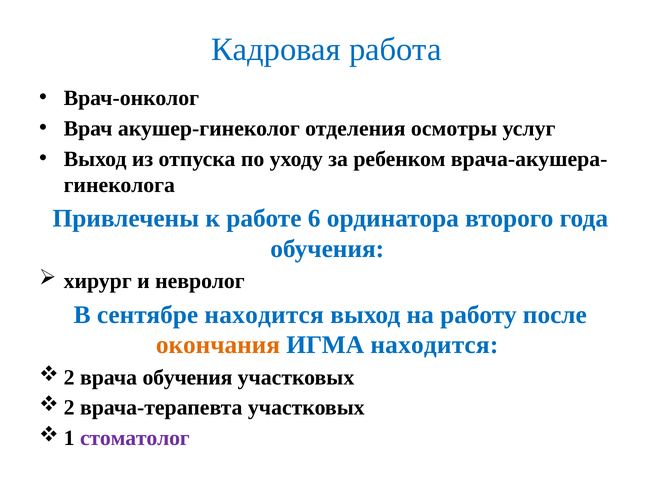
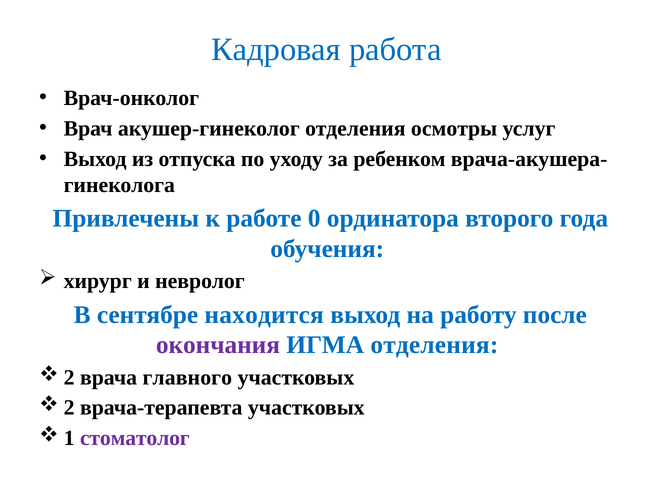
6: 6 -> 0 (314, 219)
окончания colour: orange -> purple (218, 346)
ИГМА находится: находится -> отделения (434, 346)
врача обучения: обучения -> главного (187, 378)
